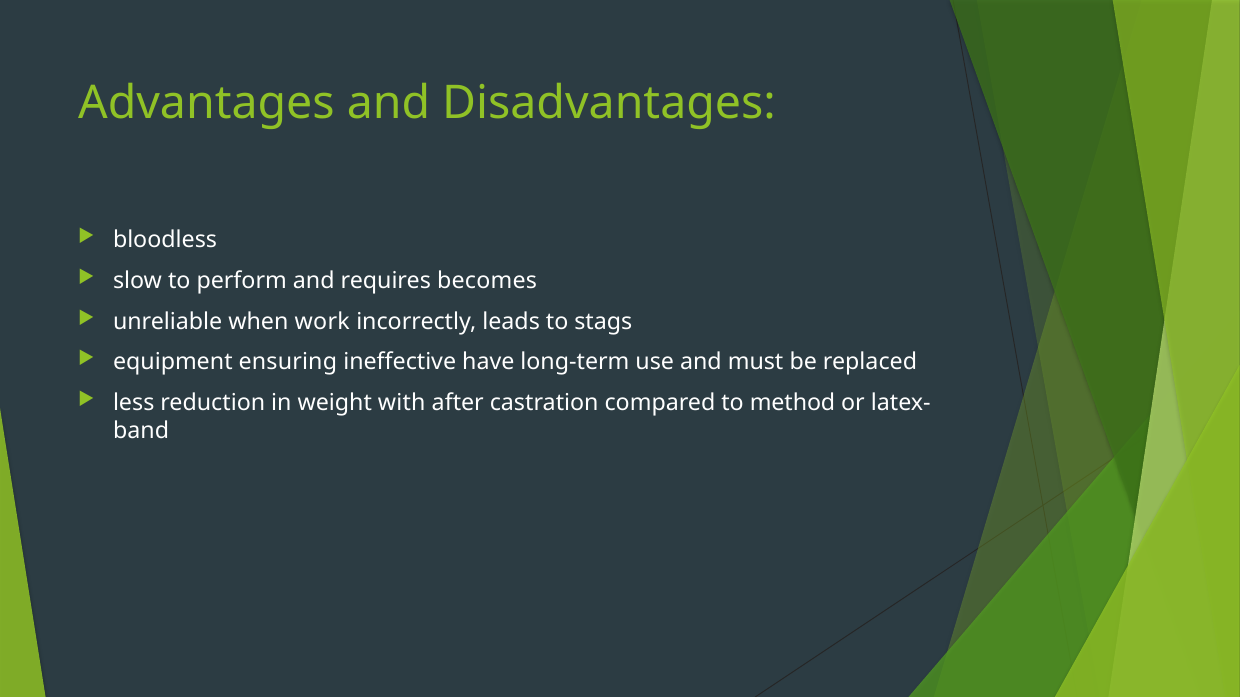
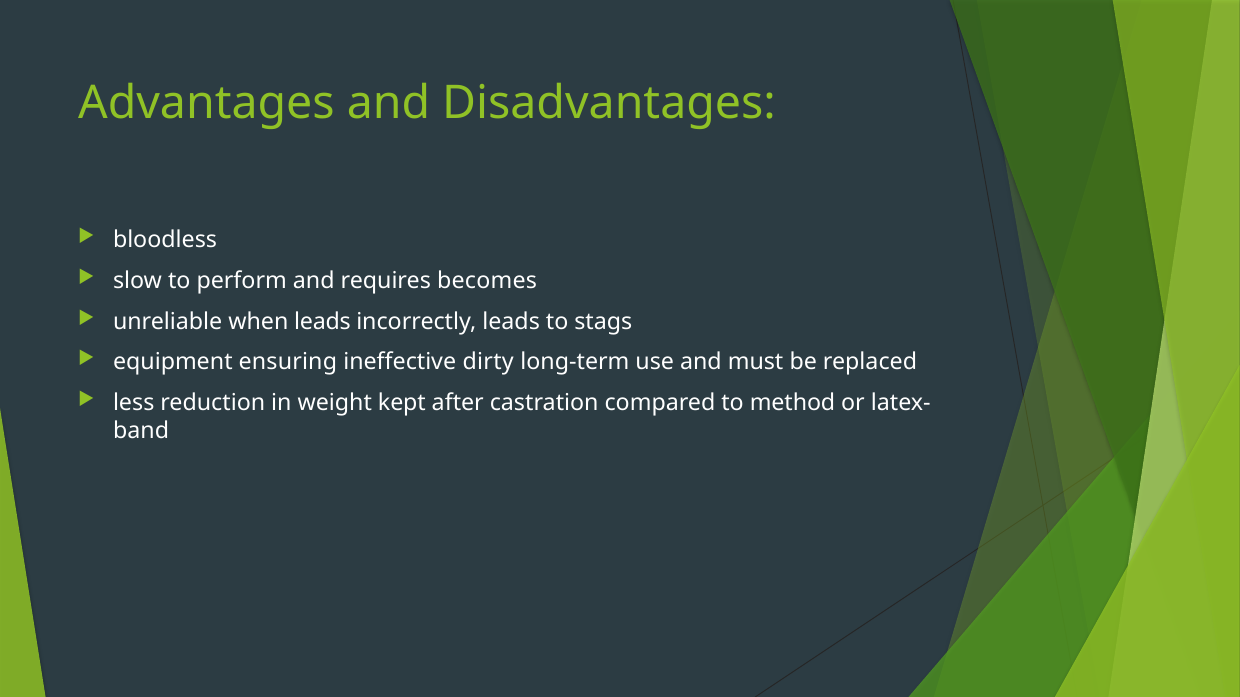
when work: work -> leads (322, 322)
have: have -> dirty (488, 362)
with: with -> kept (402, 403)
